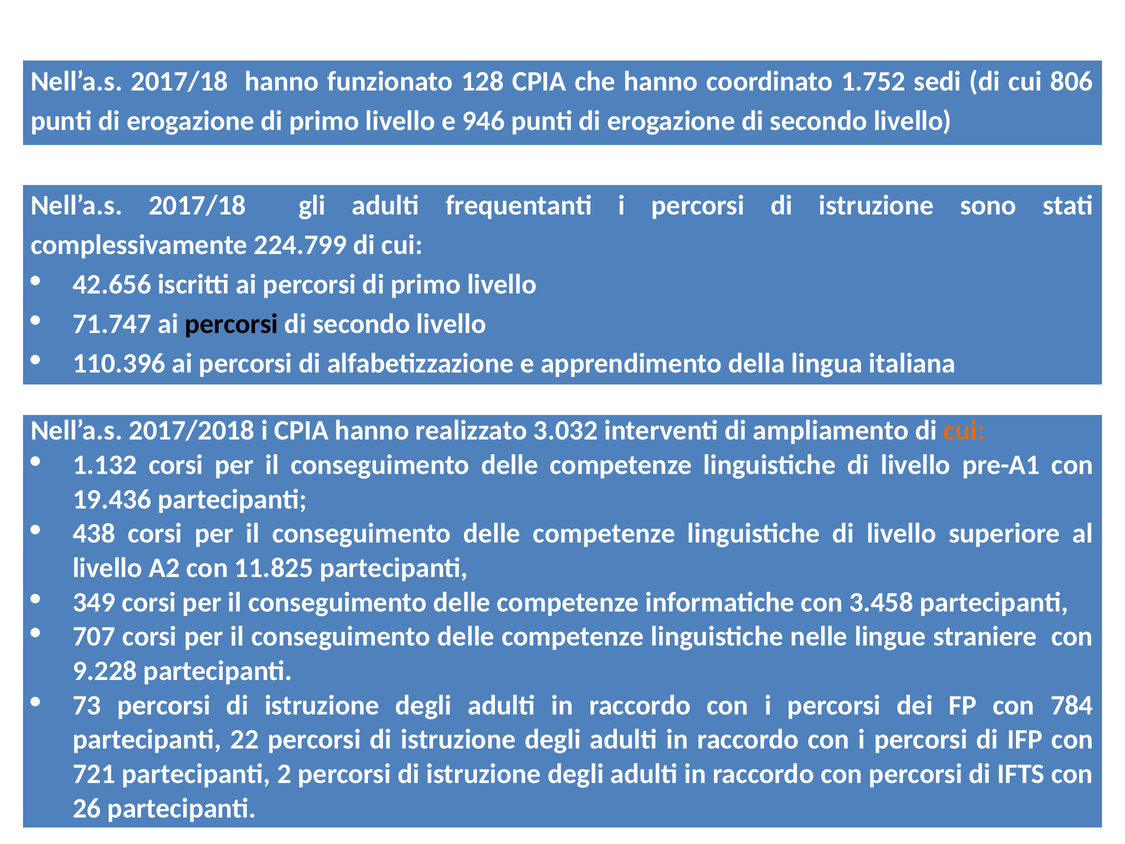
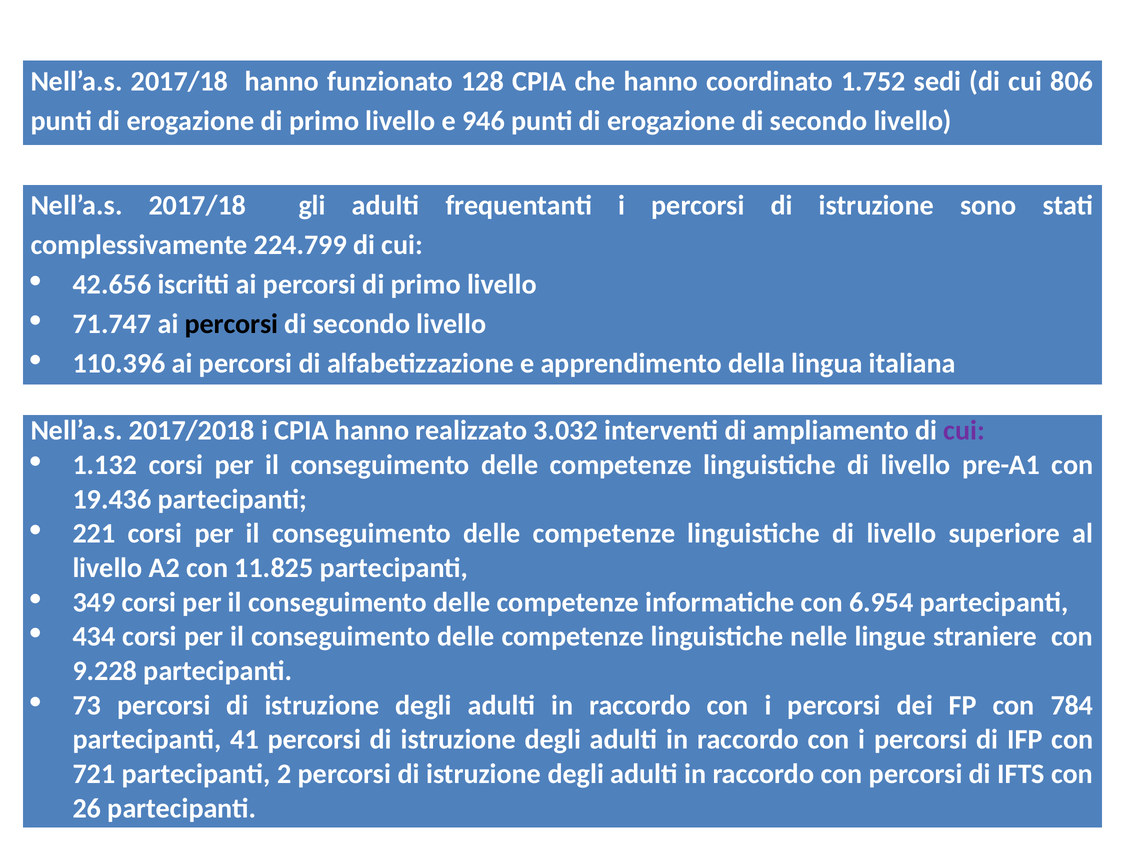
cui colour: orange -> purple (964, 431)
438: 438 -> 221 (94, 534)
3.458: 3.458 -> 6.954 (881, 602)
707: 707 -> 434 (94, 636)
22: 22 -> 41 (245, 739)
